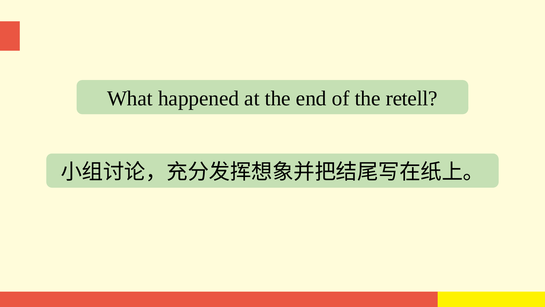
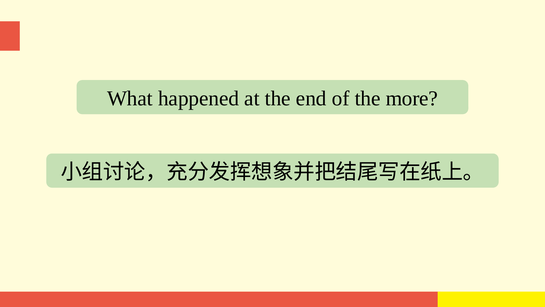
retell: retell -> more (412, 98)
